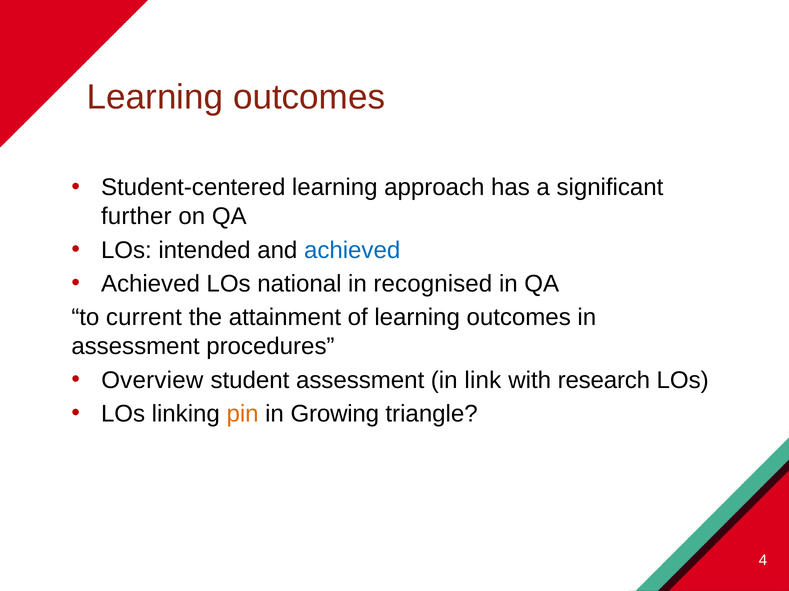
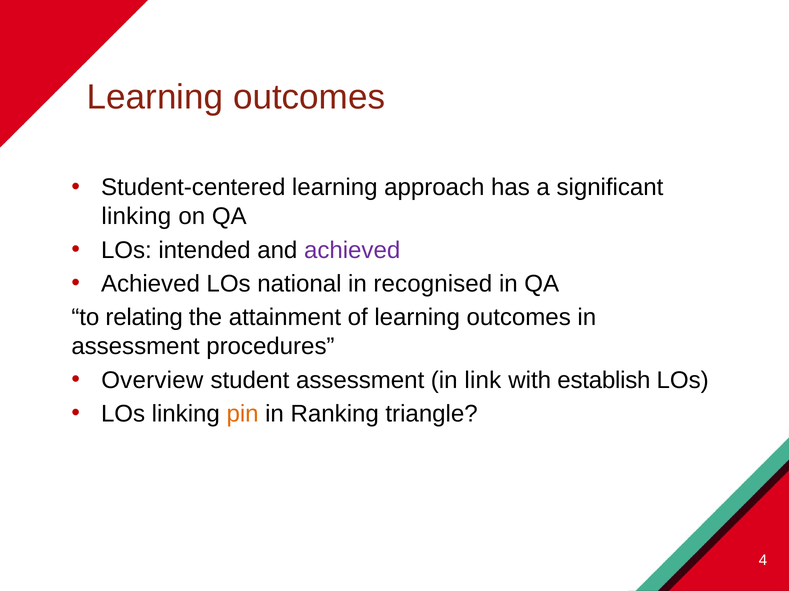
further: further -> linking (136, 217)
achieved colour: blue -> purple (352, 250)
current: current -> relating (144, 318)
research: research -> establish (604, 381)
Growing: Growing -> Ranking (335, 414)
